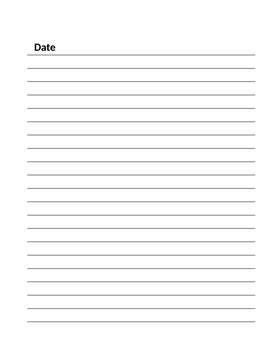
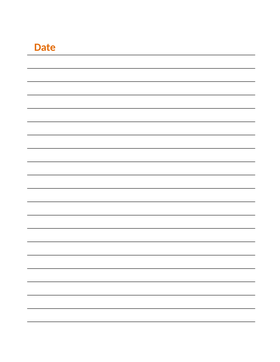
Date colour: black -> orange (45, 47)
